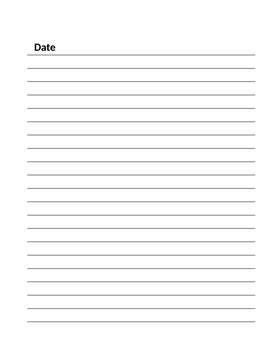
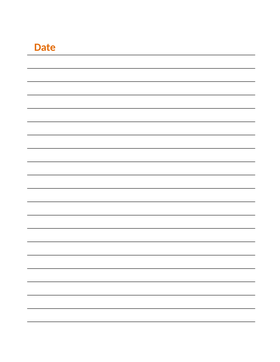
Date colour: black -> orange (45, 47)
